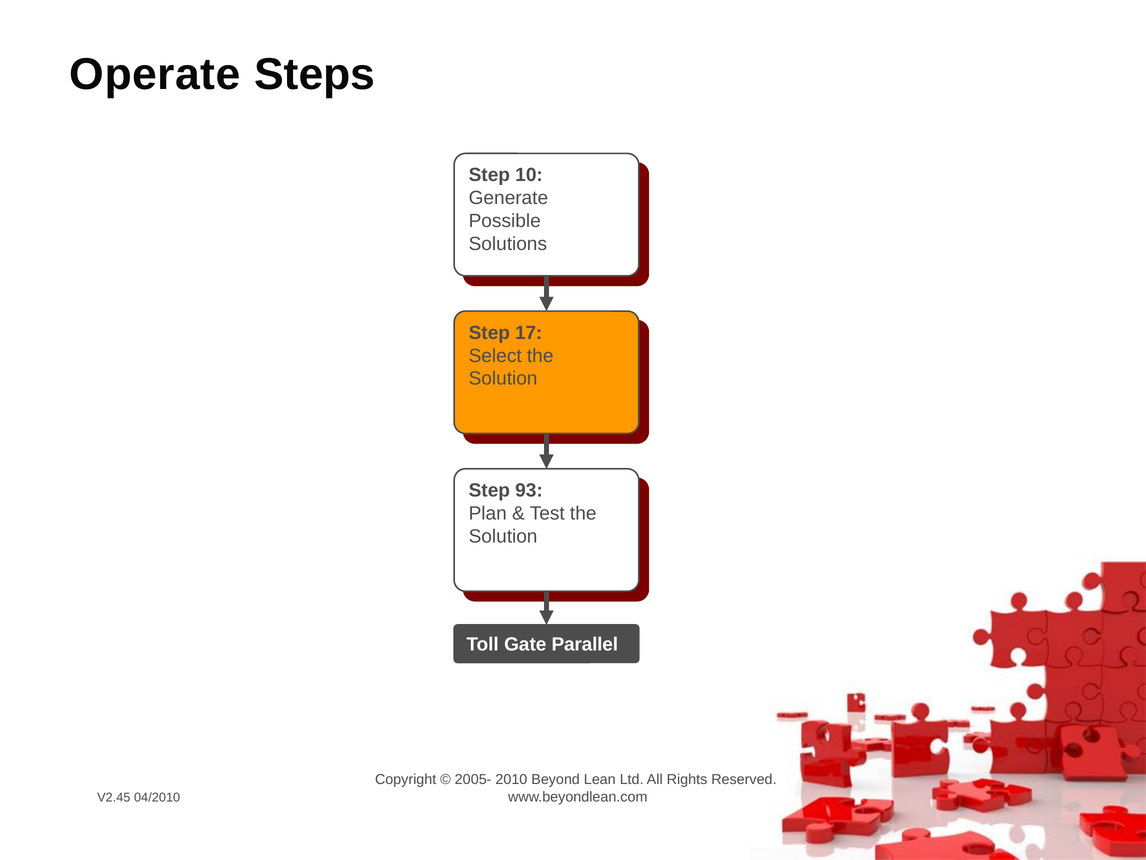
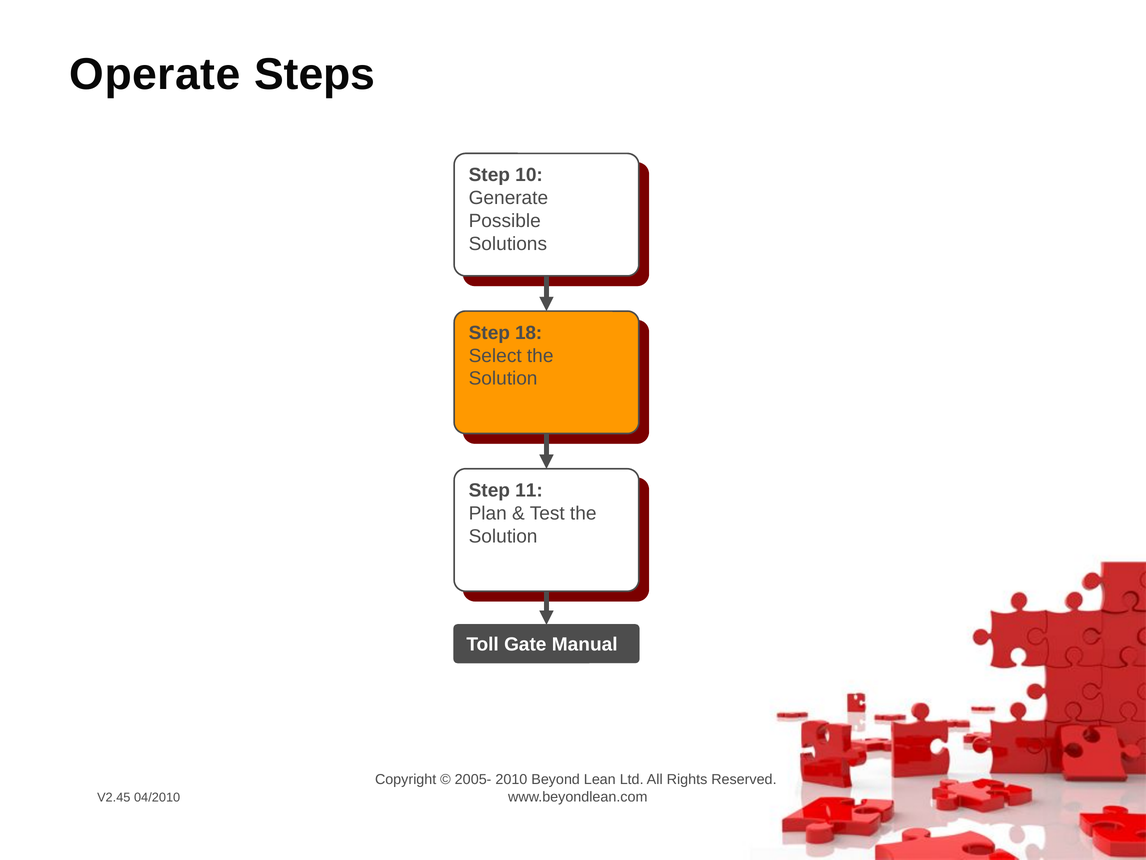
17: 17 -> 18 (529, 333)
93: 93 -> 11 (529, 490)
Parallel: Parallel -> Manual (585, 644)
